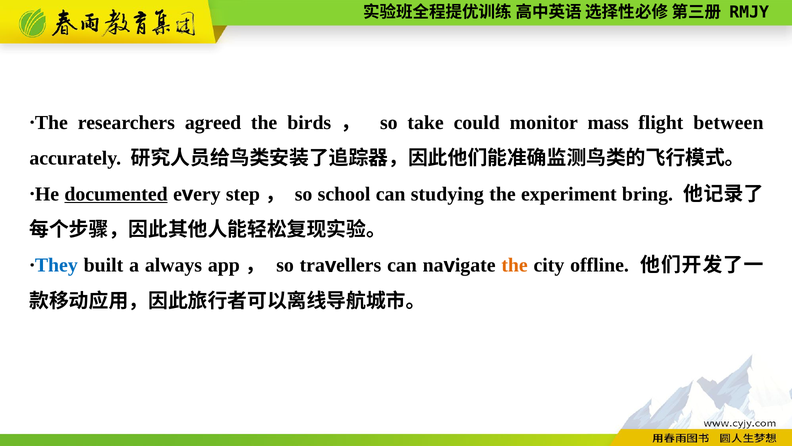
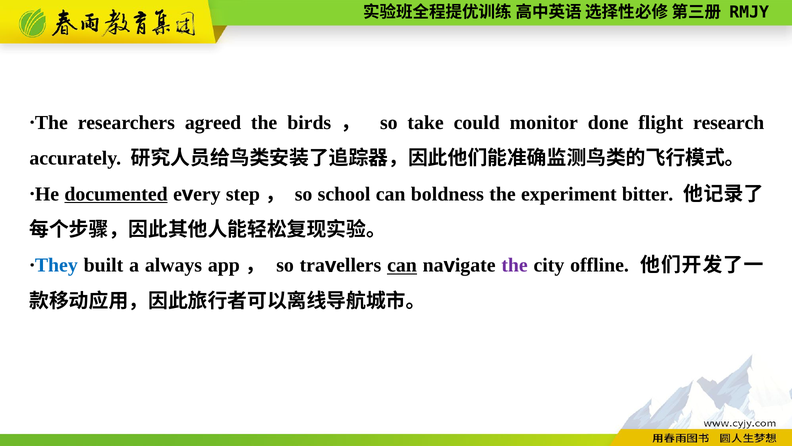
mass: mass -> done (608, 123)
between: between -> research (729, 123)
studying: studying -> boldness (447, 194)
bring: bring -> bitter (648, 194)
can underline: none -> present (402, 265)
the colour: orange -> purple (515, 265)
